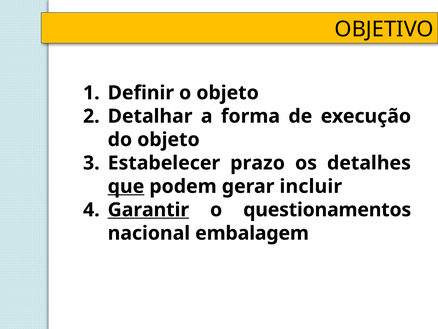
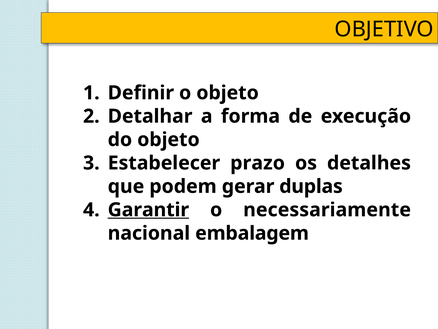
que underline: present -> none (126, 186)
incluir: incluir -> duplas (311, 186)
questionamentos: questionamentos -> necessariamente (327, 210)
